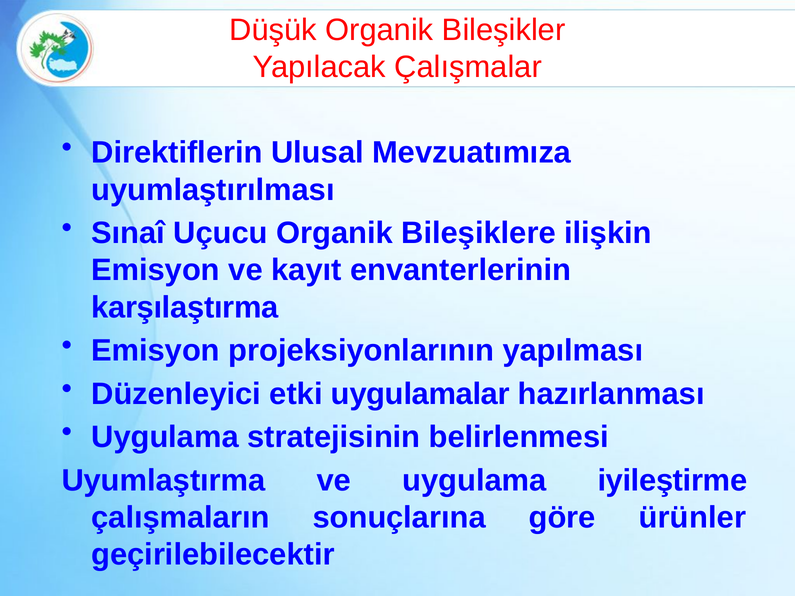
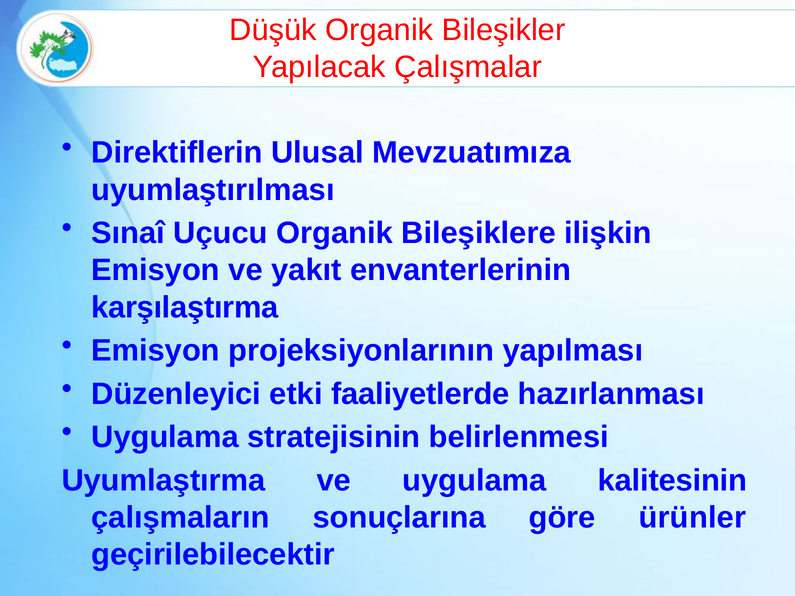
kayıt: kayıt -> yakıt (306, 270)
uygulamalar: uygulamalar -> faaliyetlerde (420, 394)
iyileştirme: iyileştirme -> kalitesinin (672, 481)
